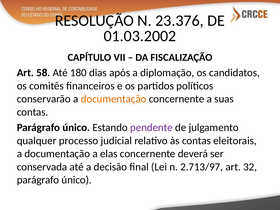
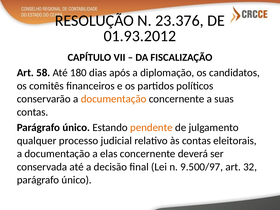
01.03.2002: 01.03.2002 -> 01.93.2012 (140, 36)
pendente colour: purple -> orange (151, 128)
2.713/97: 2.713/97 -> 9.500/97 (202, 167)
